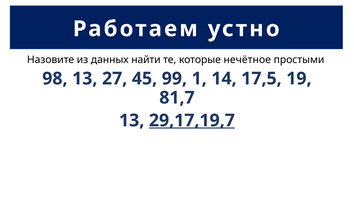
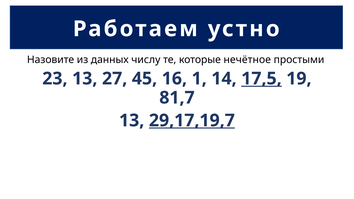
найти: найти -> числу (146, 60)
98: 98 -> 23 (55, 79)
99: 99 -> 16 (174, 79)
17,5 underline: none -> present (261, 79)
